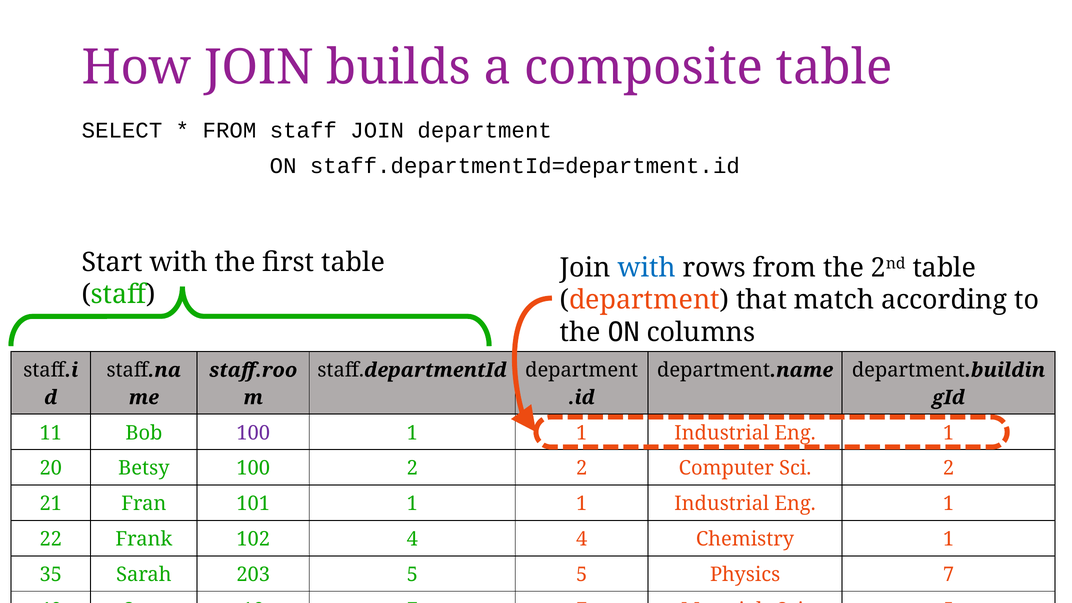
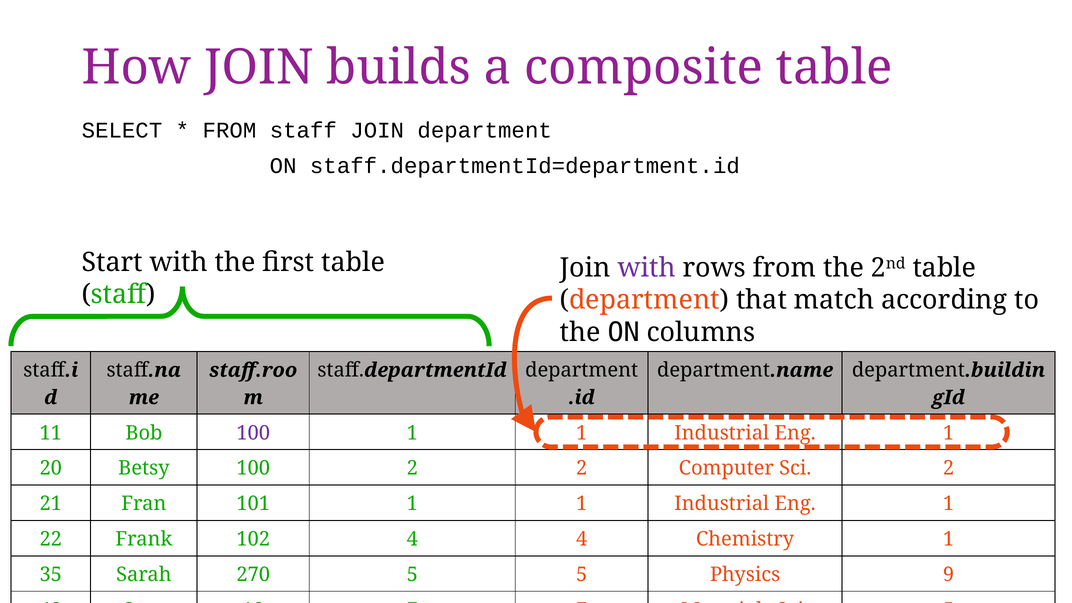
with colour: blue -> purple (647, 268)
203: 203 -> 270 (253, 575)
Physics 7: 7 -> 9 (949, 575)
